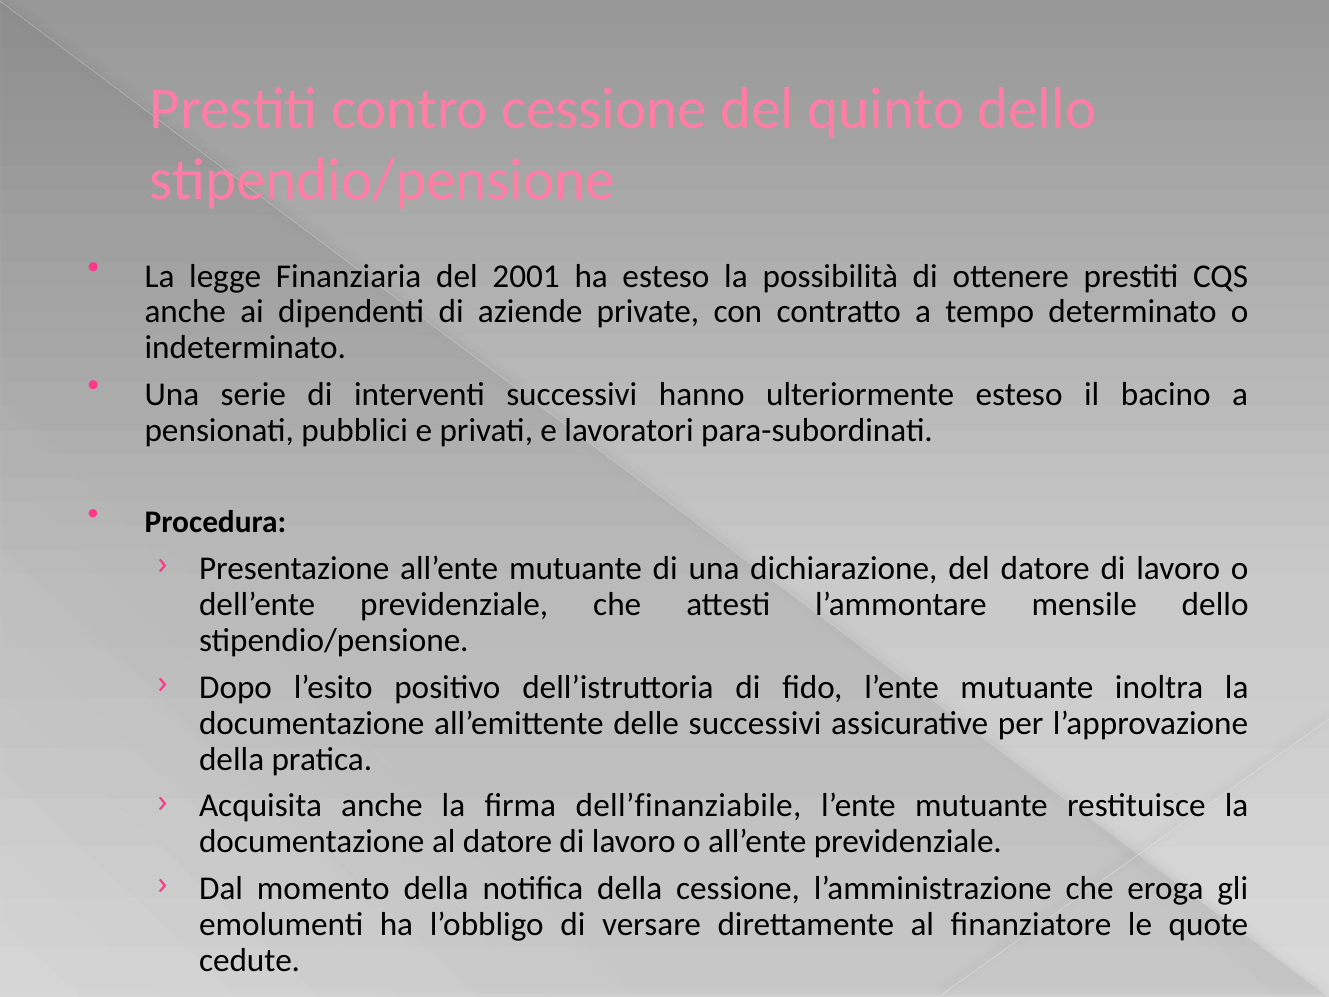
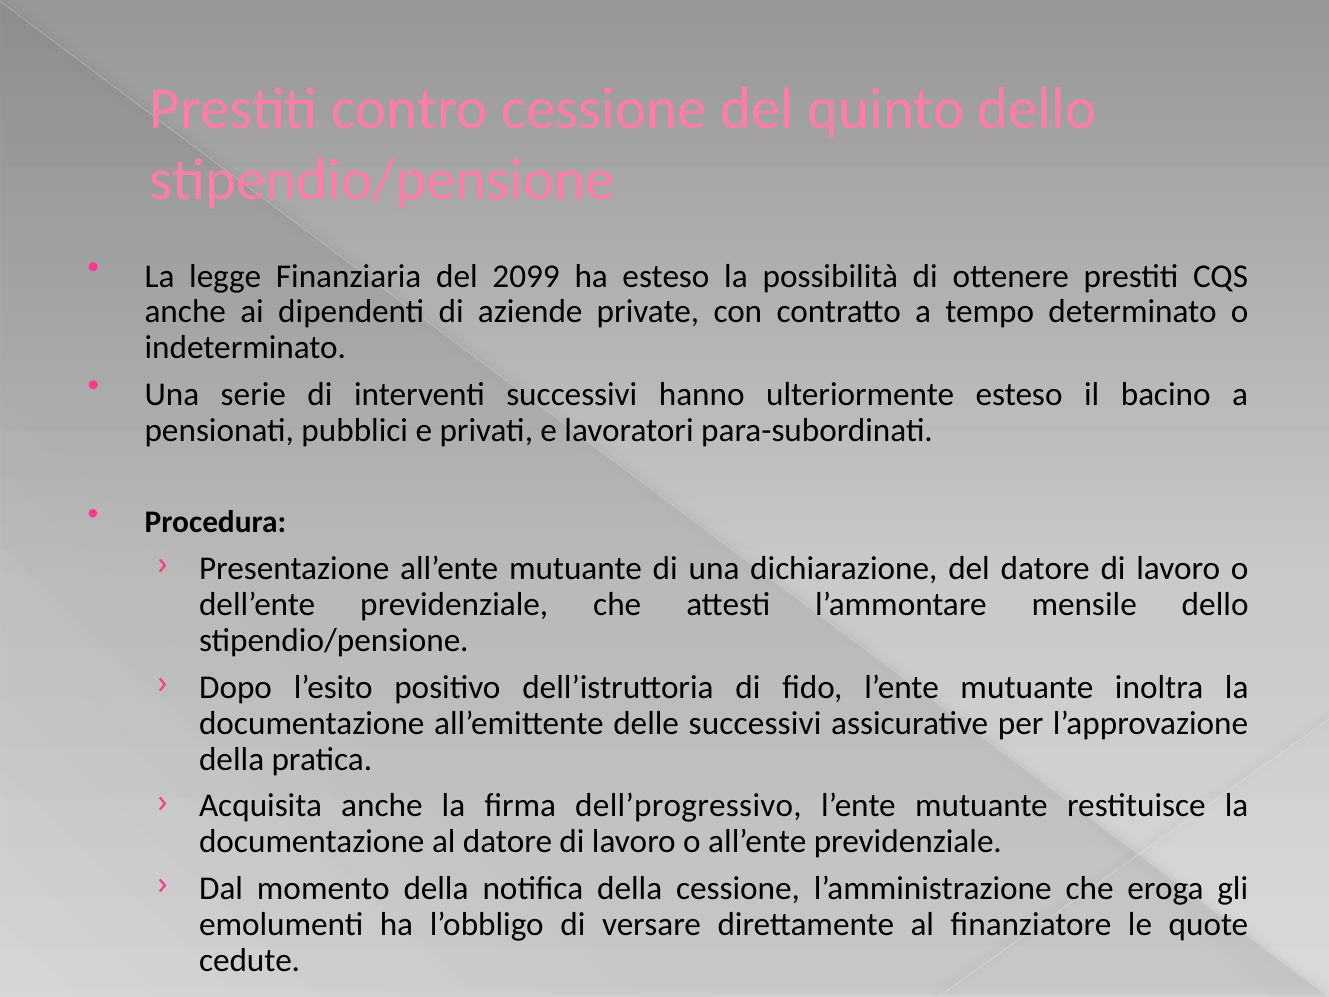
2001: 2001 -> 2099 (526, 276)
dell’finanziabile: dell’finanziabile -> dell’progressivo (688, 806)
